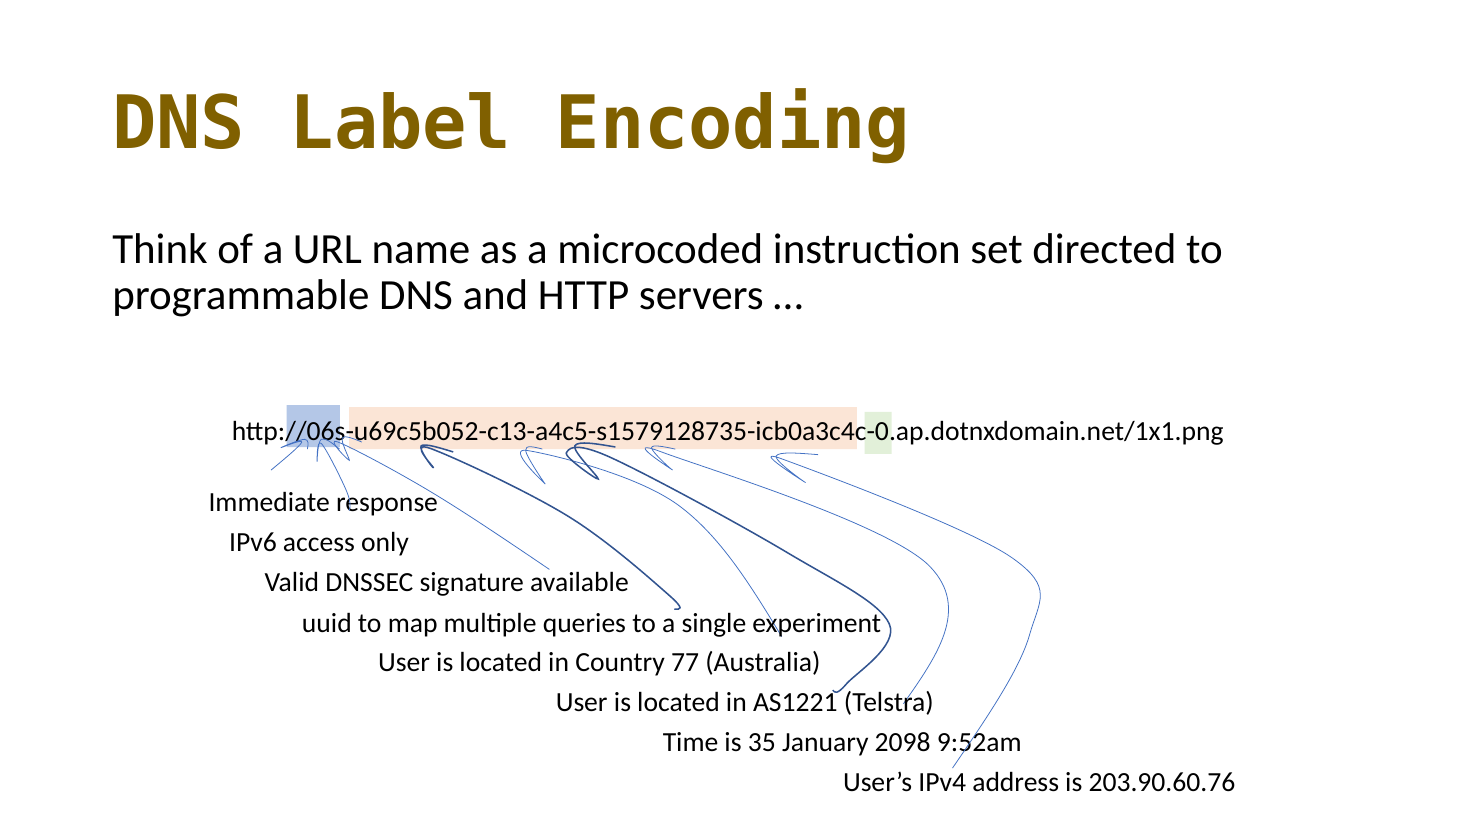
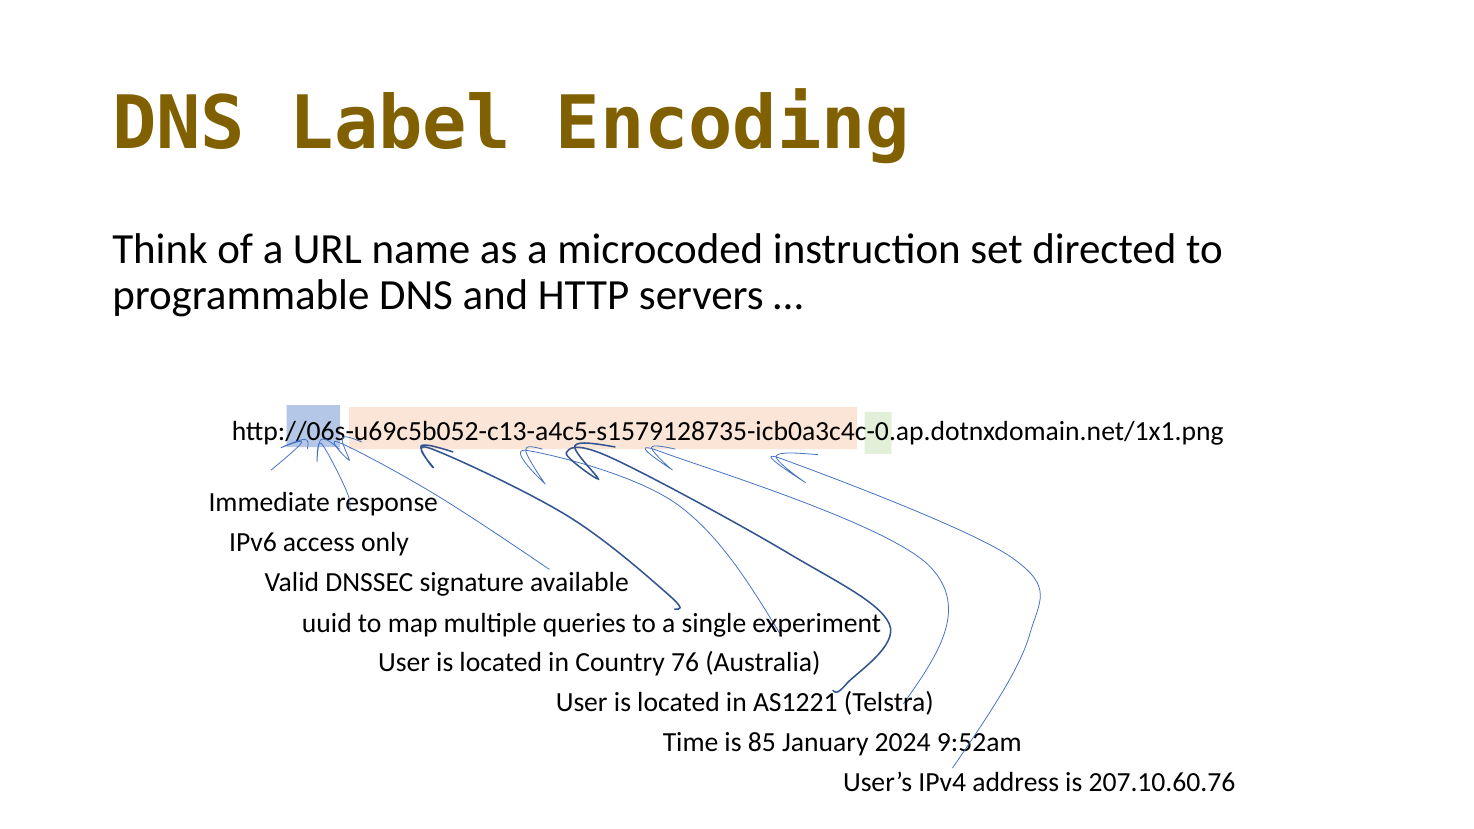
77: 77 -> 76 (685, 662)
35: 35 -> 85 (762, 742)
2098: 2098 -> 2024 (903, 742)
203.90.60.76: 203.90.60.76 -> 207.10.60.76 (1162, 783)
